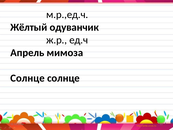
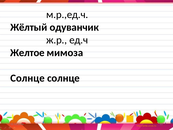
Апрель: Апрель -> Желтое (27, 53)
